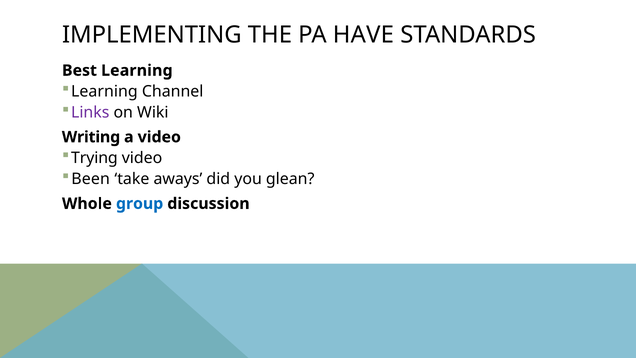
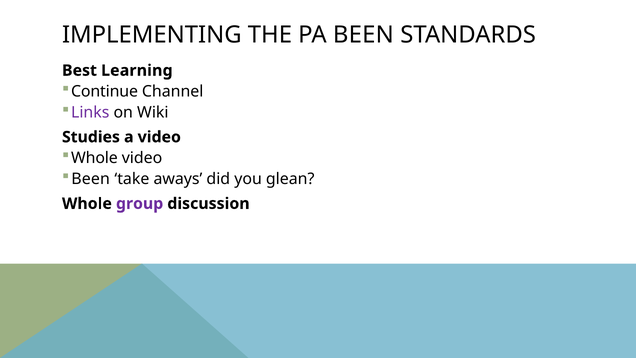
PA HAVE: HAVE -> BEEN (363, 35)
Learning: Learning -> Continue (105, 92)
Writing: Writing -> Studies (91, 137)
Trying: Trying -> Whole (94, 158)
group colour: blue -> purple (140, 203)
